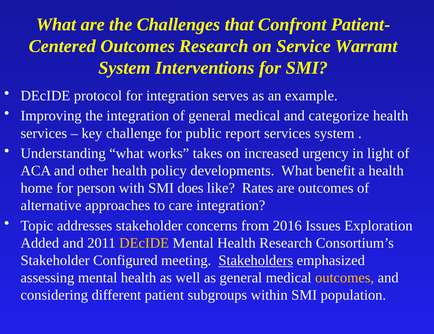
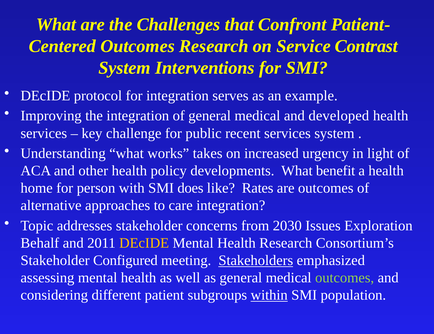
Warrant: Warrant -> Contrast (366, 46)
categorize: categorize -> developed (339, 116)
report: report -> recent (243, 133)
2016: 2016 -> 2030 (287, 226)
Added: Added -> Behalf (40, 243)
outcomes colour: yellow -> light green (345, 278)
within underline: none -> present (269, 295)
